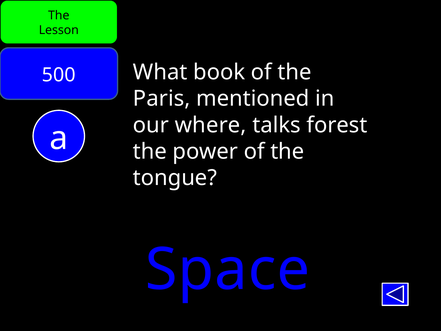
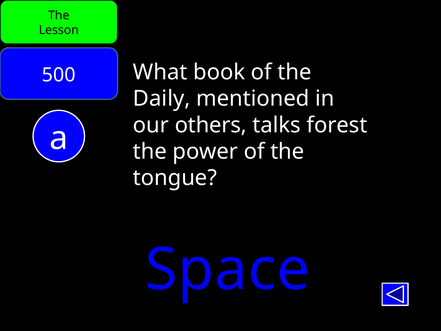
Paris: Paris -> Daily (162, 99)
where: where -> others (211, 125)
